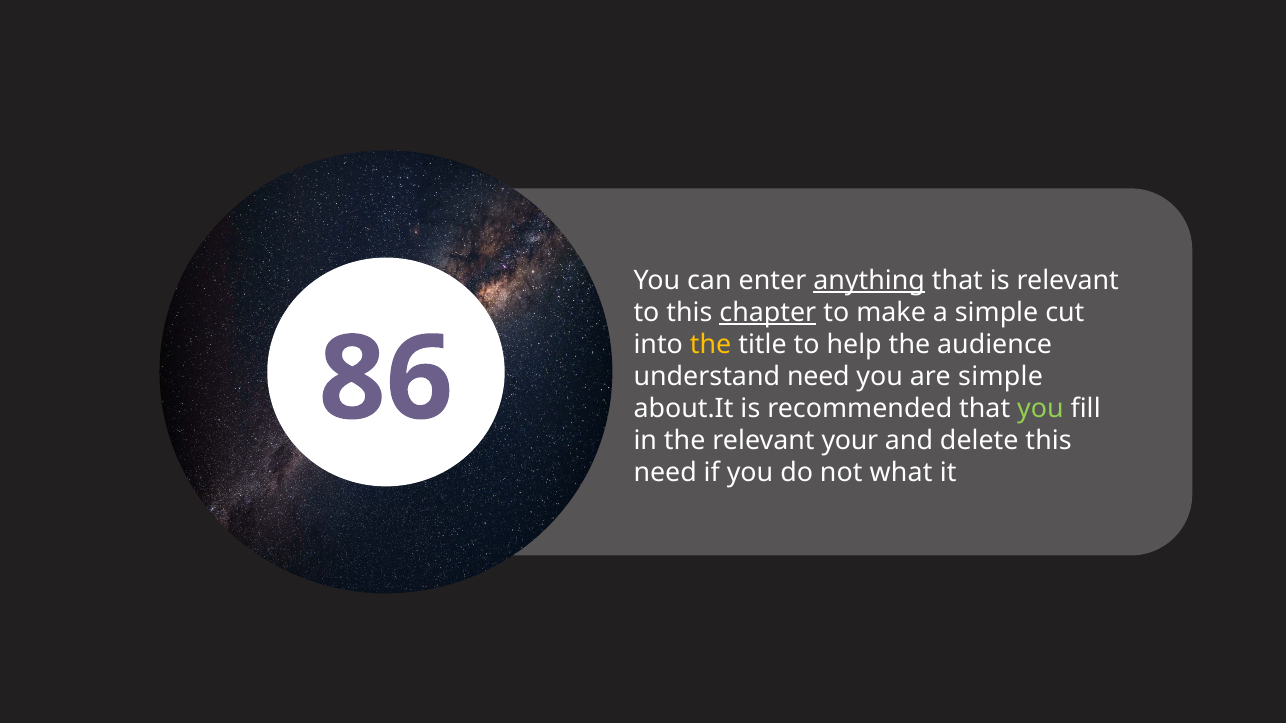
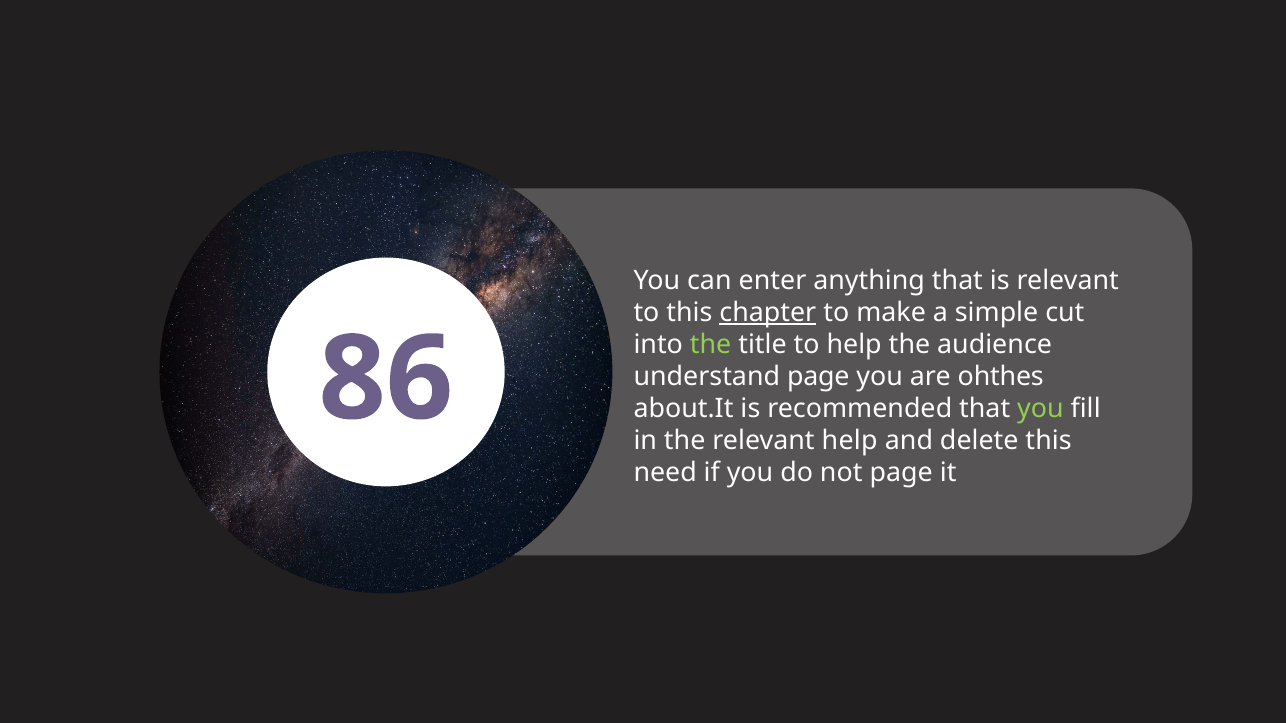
anything underline: present -> none (869, 280)
the colour: yellow -> light green (711, 345)
understand need: need -> page (818, 377)
are simple: simple -> ohthes (1001, 377)
relevant your: your -> help (850, 441)
not what: what -> page (901, 473)
